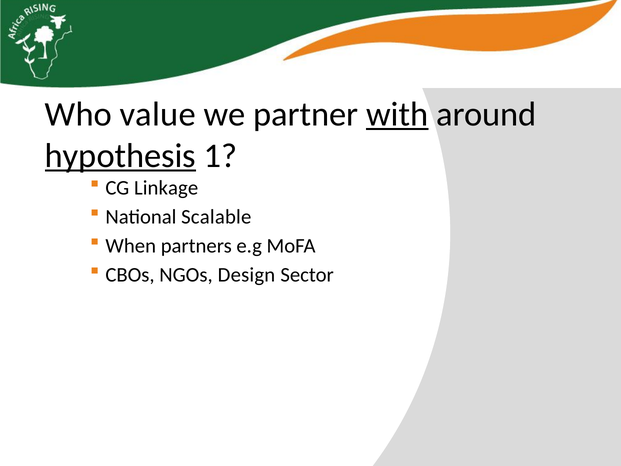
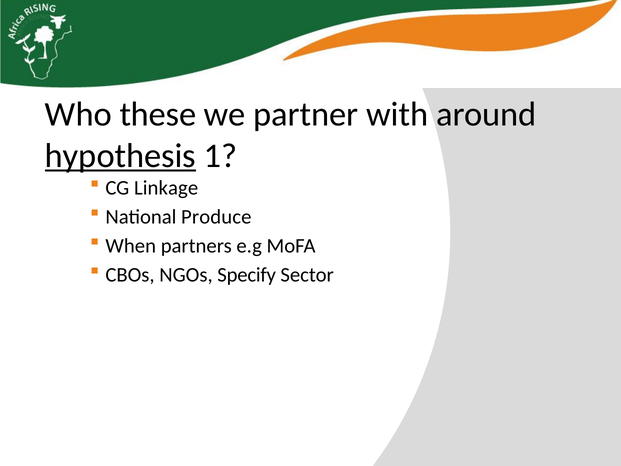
value: value -> these (158, 114)
with underline: present -> none (397, 114)
Scalable: Scalable -> Produce (216, 217)
Design: Design -> Specify (247, 275)
